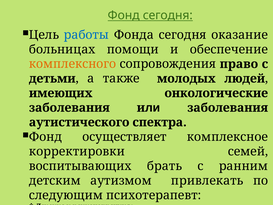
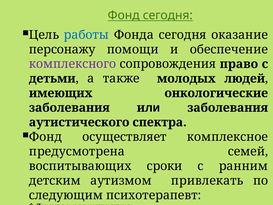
больницах: больницах -> персонажу (62, 49)
комплексного colour: orange -> purple (73, 64)
корректировки: корректировки -> предусмотрена (77, 151)
брать: брать -> сроки (165, 166)
